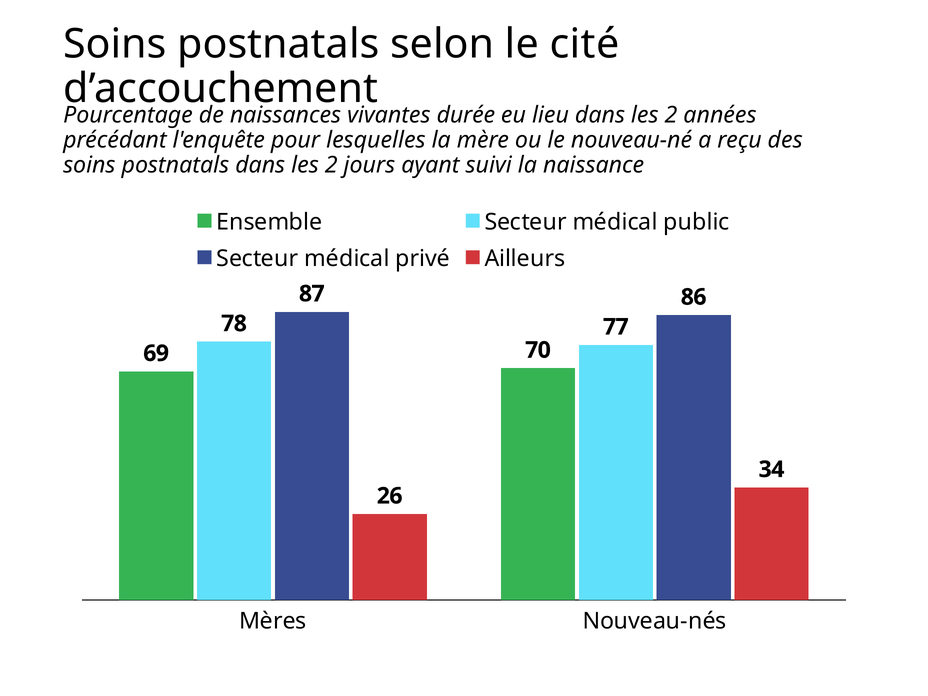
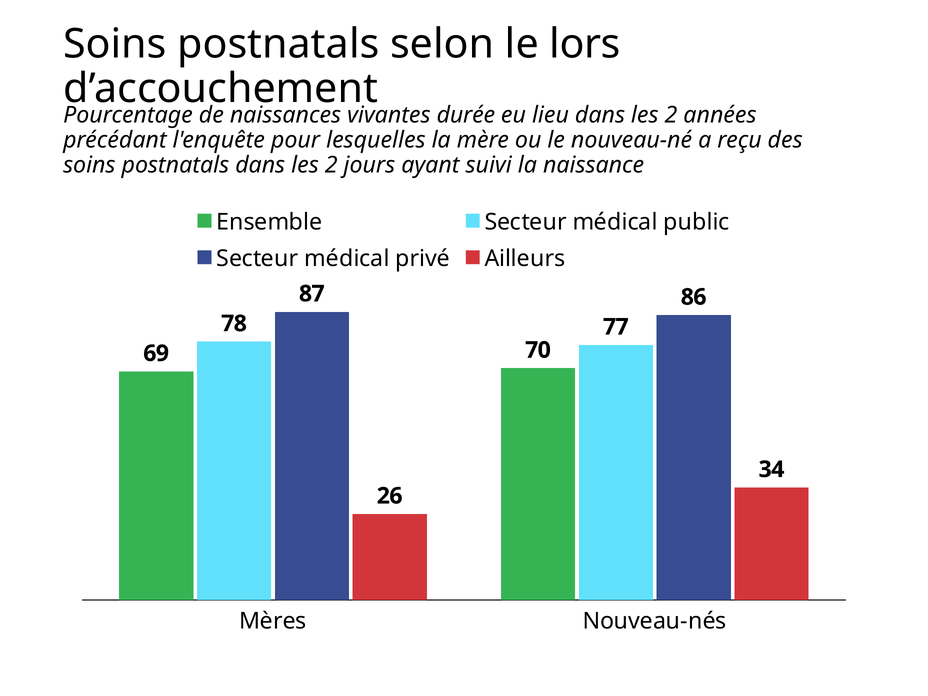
cité: cité -> lors (585, 44)
